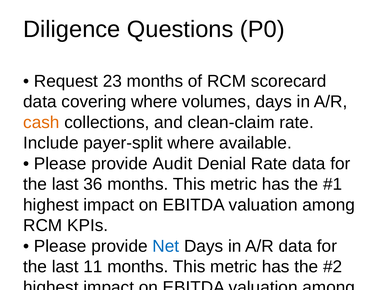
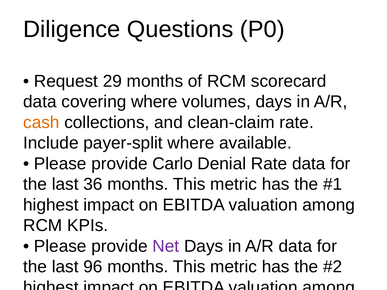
23: 23 -> 29 (112, 81)
Audit: Audit -> Carlo (173, 164)
Net colour: blue -> purple (166, 246)
11: 11 -> 96 (93, 267)
